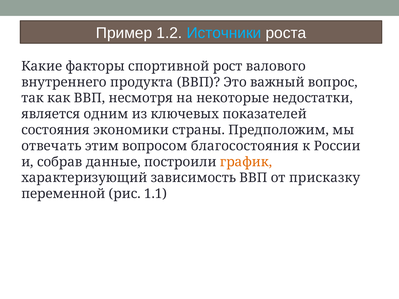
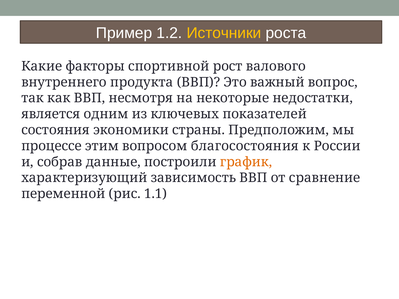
Источники colour: light blue -> yellow (224, 33)
отвечать: отвечать -> процессе (52, 146)
присказку: присказку -> сравнение (325, 178)
